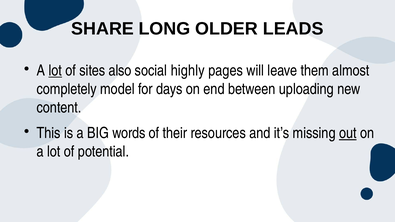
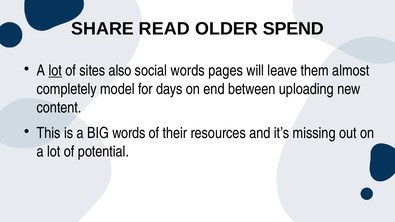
LONG: LONG -> READ (164, 29)
LEADS: LEADS -> SPEND (293, 29)
social highly: highly -> words (188, 71)
out underline: present -> none (348, 133)
